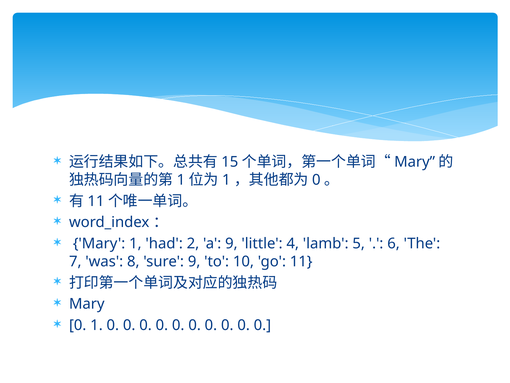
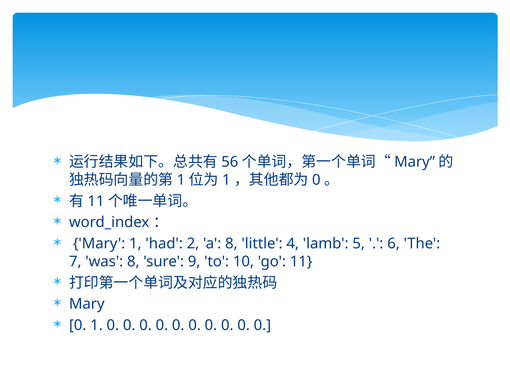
15: 15 -> 56 (230, 162)
a 9: 9 -> 8 (231, 243)
